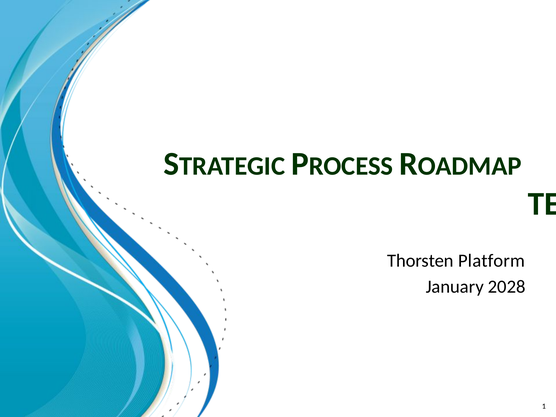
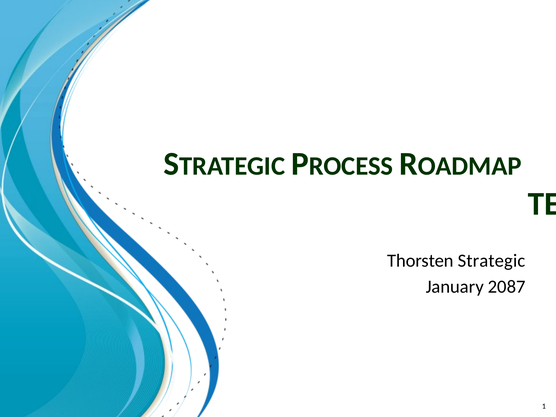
Platform: Platform -> Strategic (492, 261)
2028: 2028 -> 2087 (507, 287)
